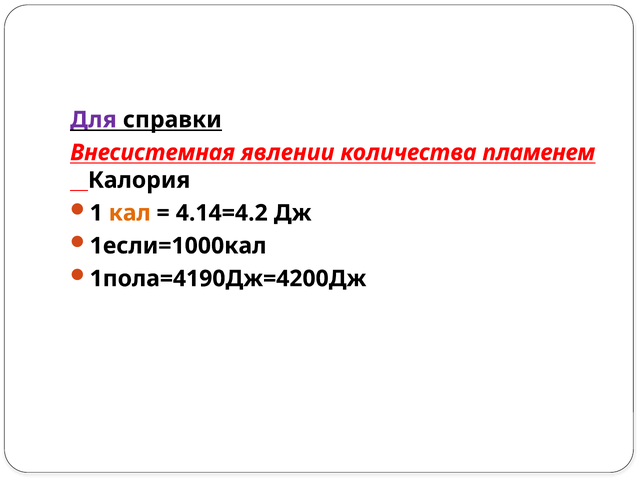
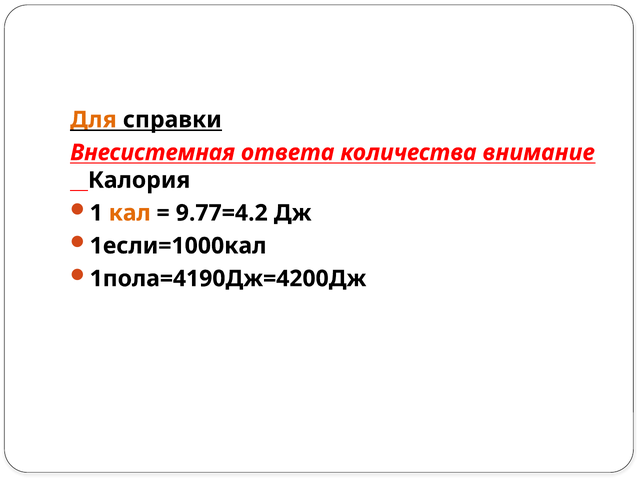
Для colour: purple -> orange (93, 120)
явлении: явлении -> ответа (288, 152)
пламенем: пламенем -> внимание (539, 152)
4.14=4.2: 4.14=4.2 -> 9.77=4.2 (222, 213)
